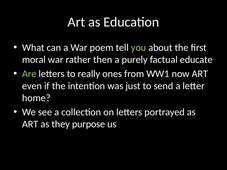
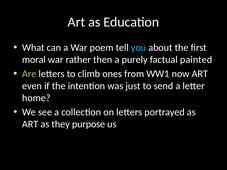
you colour: light green -> light blue (139, 48)
educate: educate -> painted (196, 60)
really: really -> climb (89, 74)
